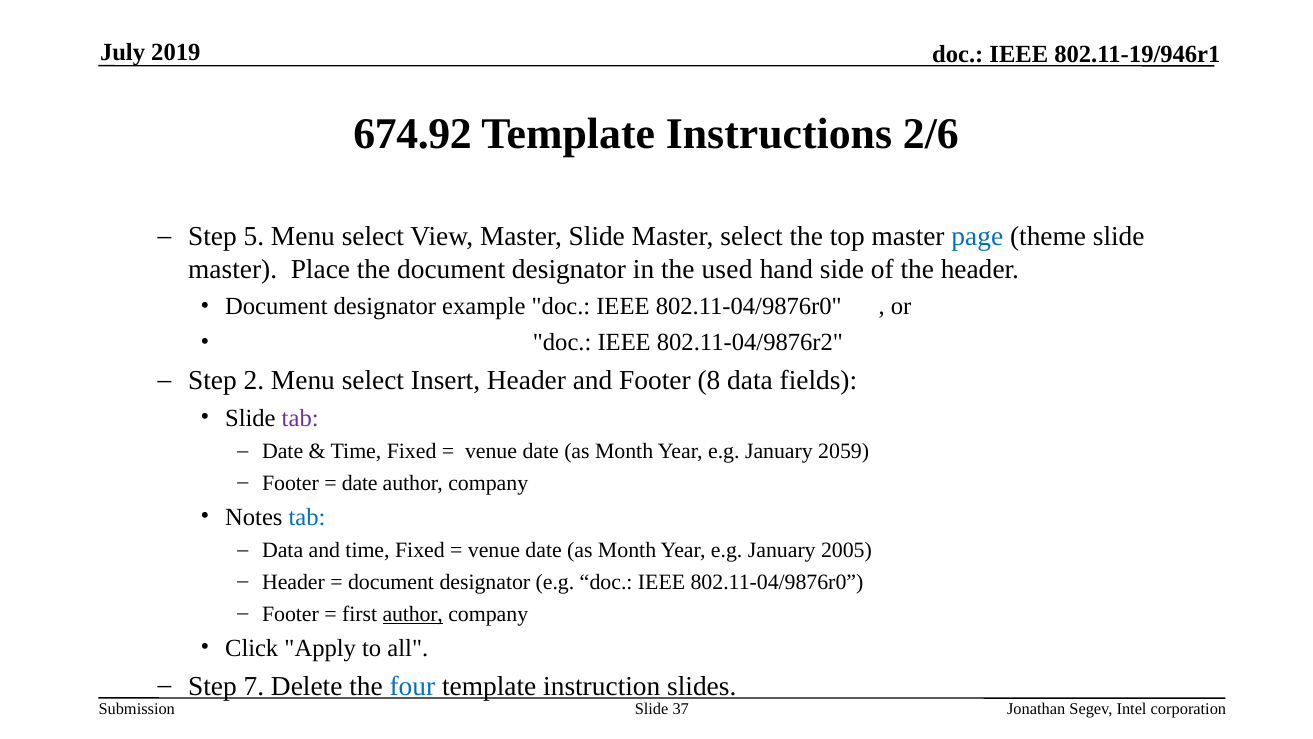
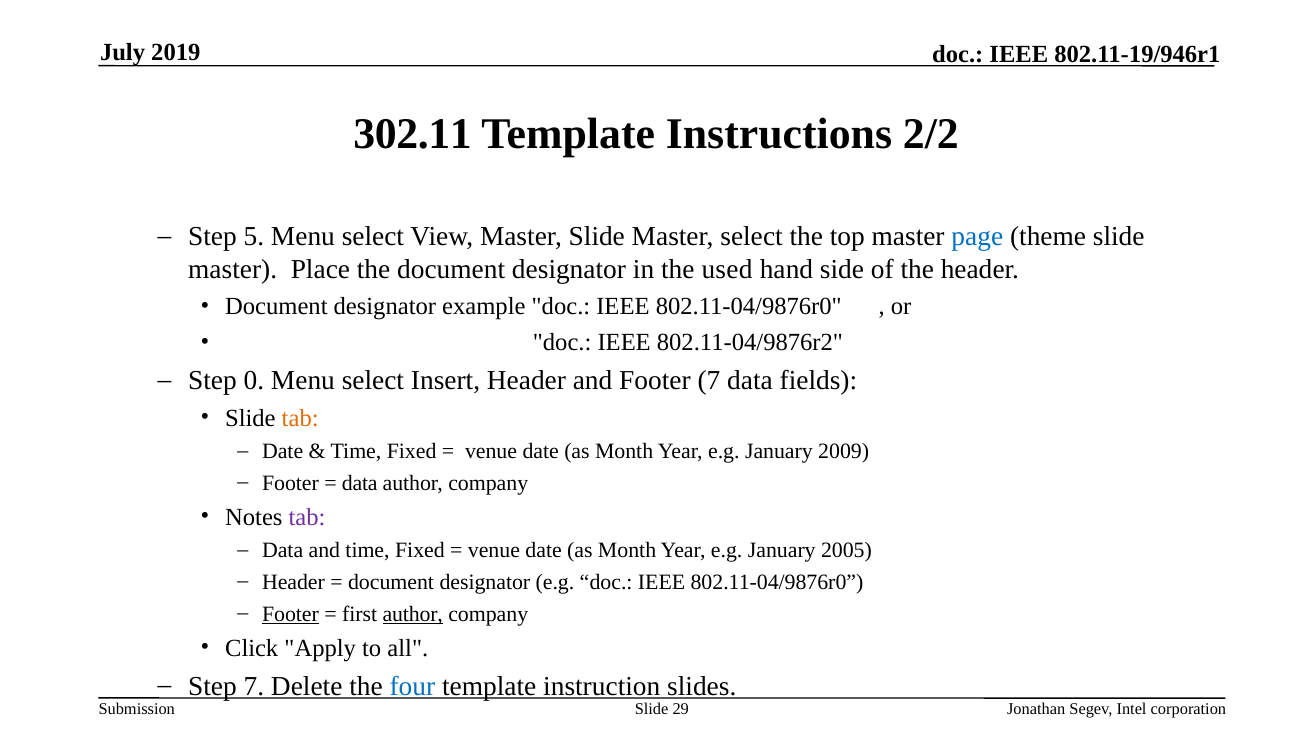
674.92: 674.92 -> 302.11 (413, 134)
2/6: 2/6 -> 2/2 (931, 134)
2: 2 -> 0 (254, 381)
Footer 8: 8 -> 7 (709, 381)
tab colour: purple -> orange (300, 418)
2059: 2059 -> 2009 (844, 451)
date: date -> data (360, 483)
tab colour: blue -> purple (307, 517)
Footer underline: none -> present (290, 613)
37: 37 -> 29 (681, 708)
